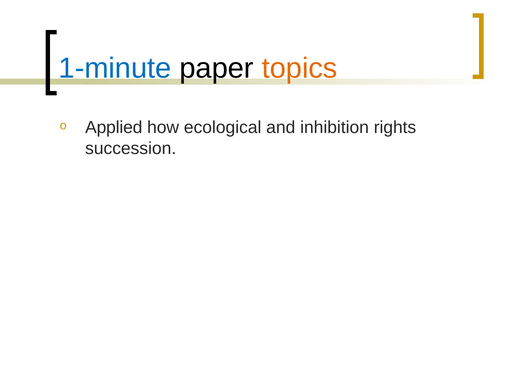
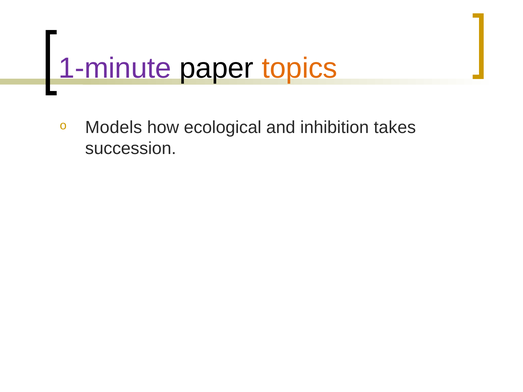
1-minute colour: blue -> purple (115, 68)
Applied: Applied -> Models (114, 128)
rights: rights -> takes (395, 128)
